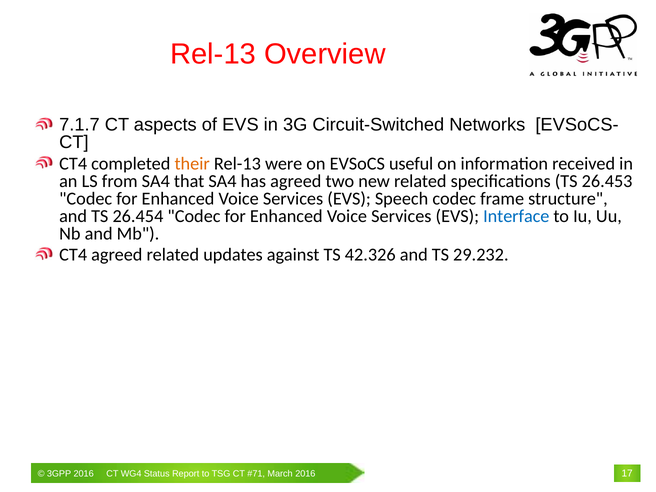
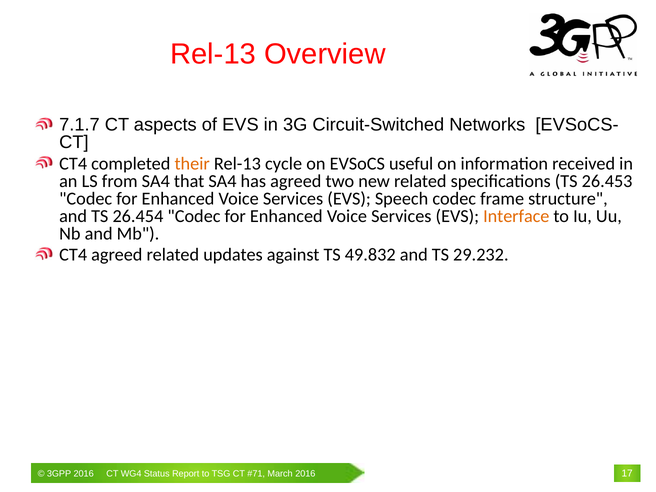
were: were -> cycle (284, 164)
Interface colour: blue -> orange (516, 216)
42.326: 42.326 -> 49.832 (370, 255)
